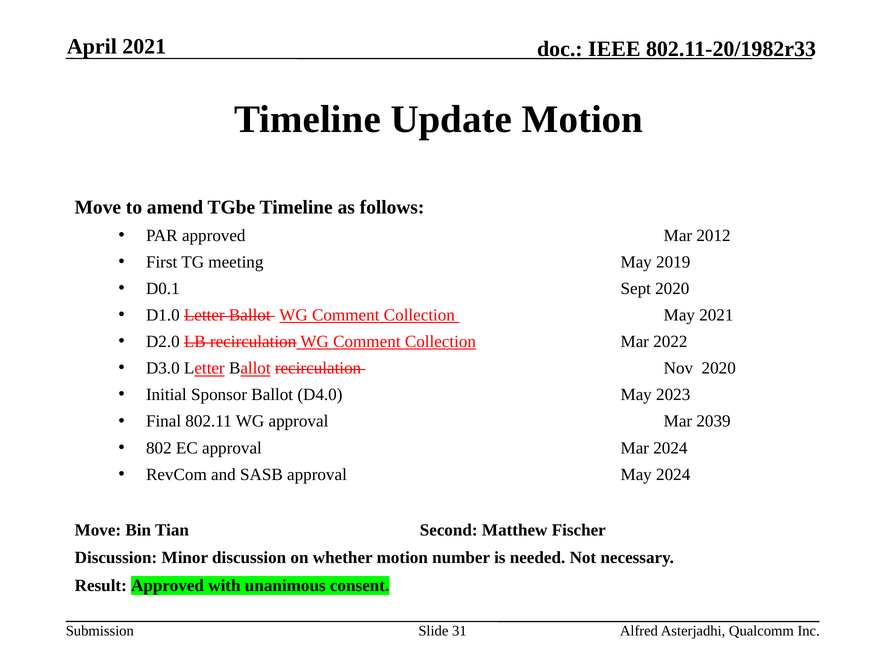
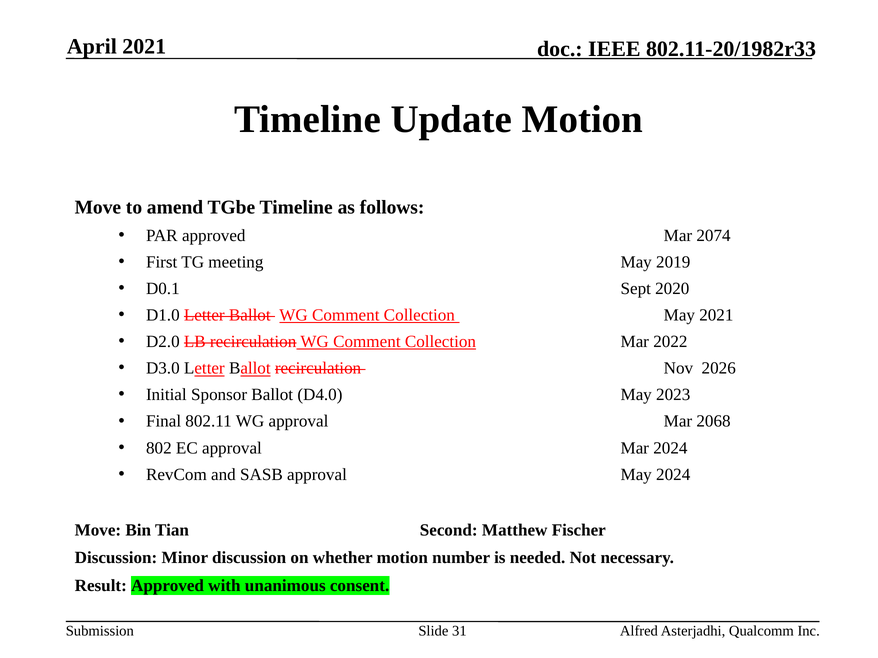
2012: 2012 -> 2074 (714, 236)
Nov 2020: 2020 -> 2026 (719, 368)
2039: 2039 -> 2068 (714, 422)
